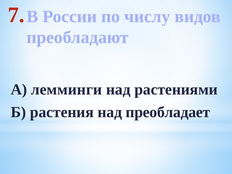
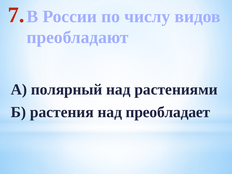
лемминги: лемминги -> полярный (67, 89)
